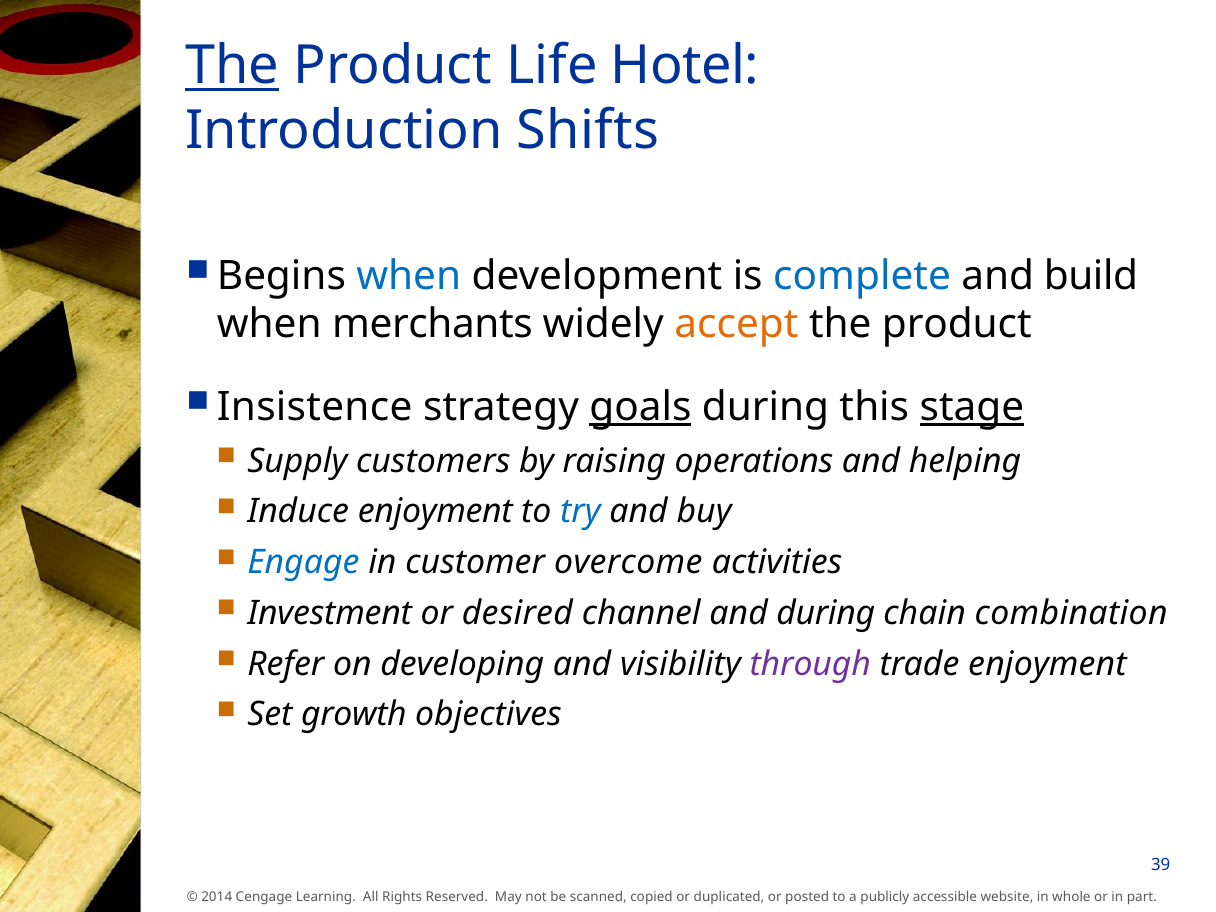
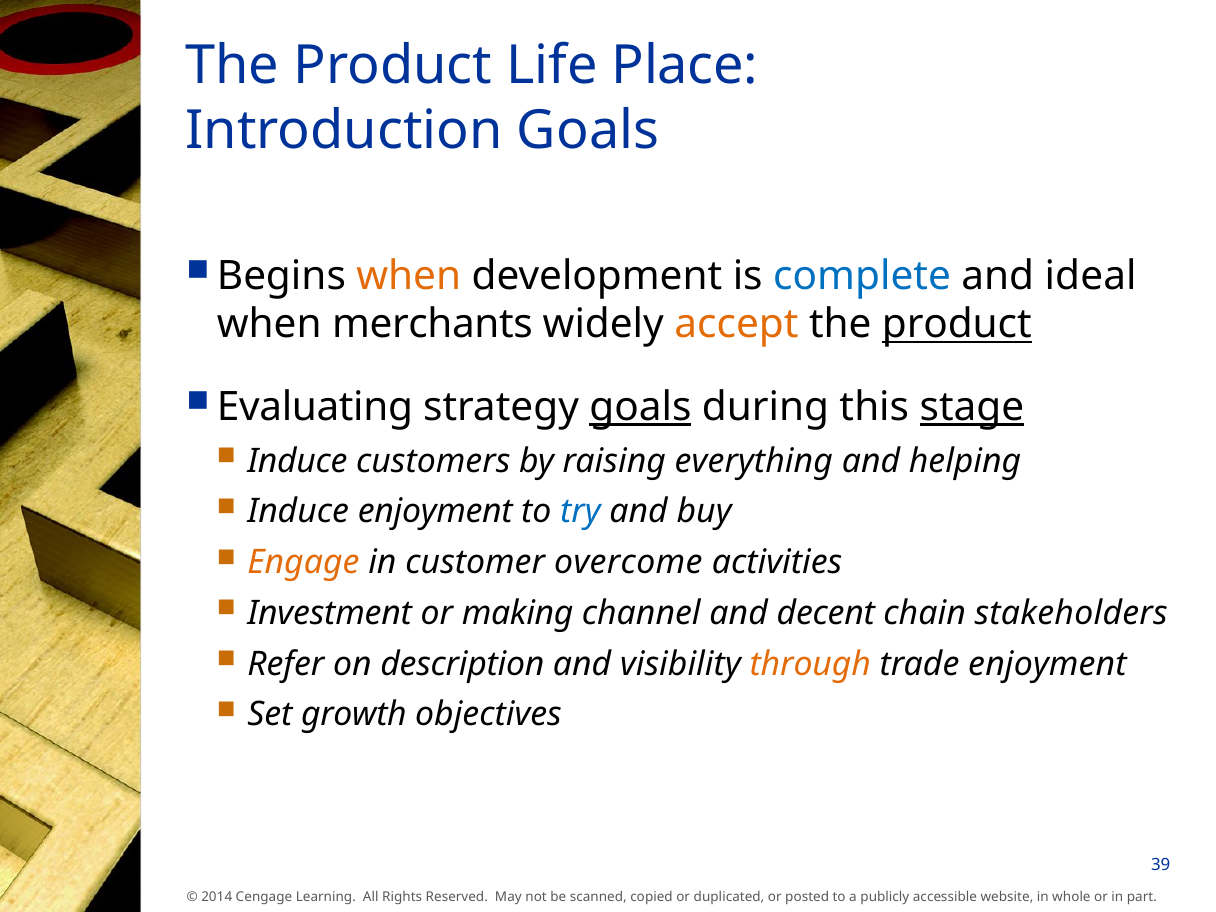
The underline: present -> none (232, 66)
Hotel: Hotel -> Place (685, 66)
Introduction Shifts: Shifts -> Goals (588, 131)
when colour: blue -> orange (409, 276)
build: build -> ideal (1091, 276)
product underline: none -> present (957, 324)
Insistence: Insistence -> Evaluating (315, 407)
Supply: Supply -> Induce (297, 461)
operations: operations -> everything (754, 461)
Engage colour: blue -> orange (303, 563)
desired: desired -> making (518, 613)
and during: during -> decent (826, 613)
combination: combination -> stakeholders (1071, 613)
developing: developing -> description (462, 664)
through colour: purple -> orange (810, 664)
